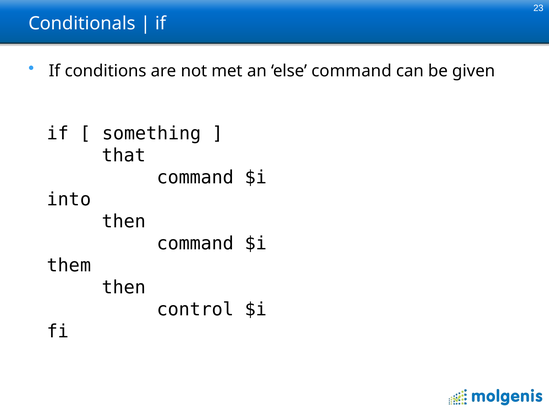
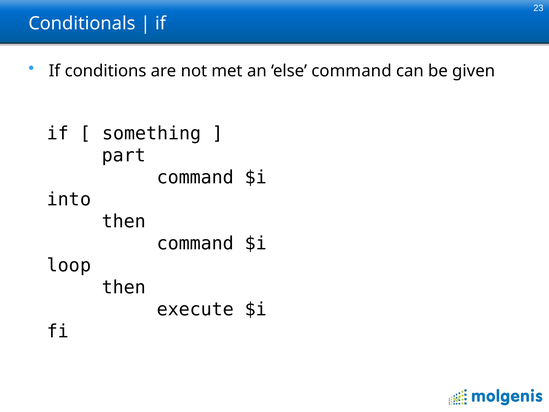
that: that -> part (124, 155)
them: them -> loop (69, 265)
control: control -> execute (195, 309)
